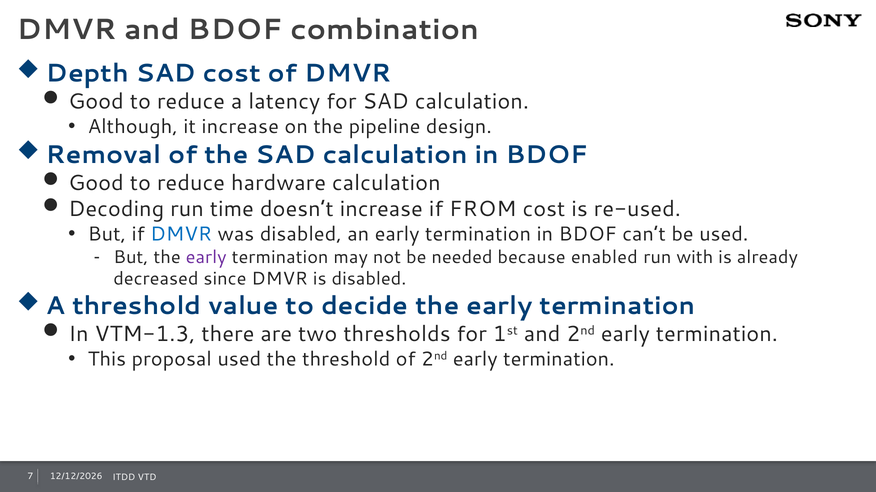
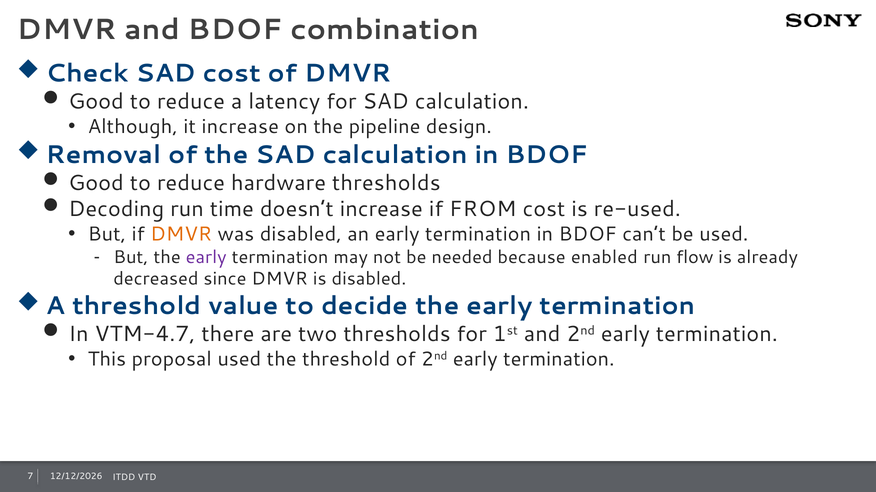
Depth: Depth -> Check (87, 74)
hardware calculation: calculation -> thresholds (386, 183)
DMVR colour: blue -> orange (181, 234)
with: with -> flow (695, 257)
VTM-1.3: VTM-1.3 -> VTM-4.7 (145, 334)
